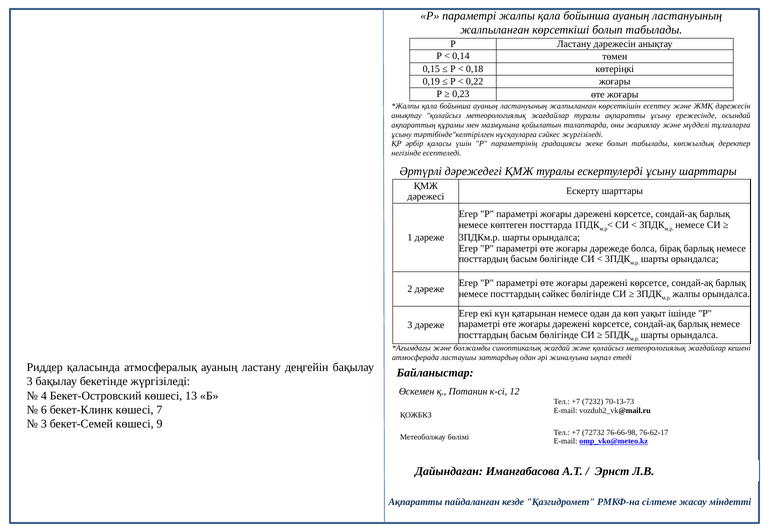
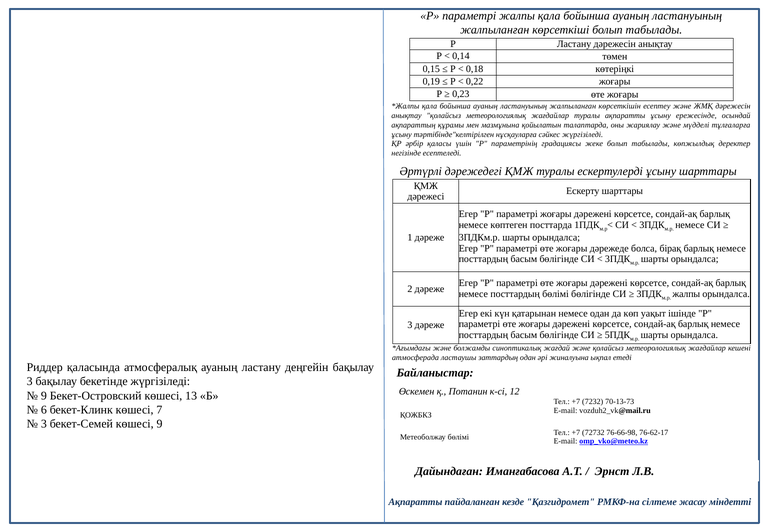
посттардың сәйкес: сәйкес -> бөлімі (556, 294)
4: 4 -> 9 (44, 396)
